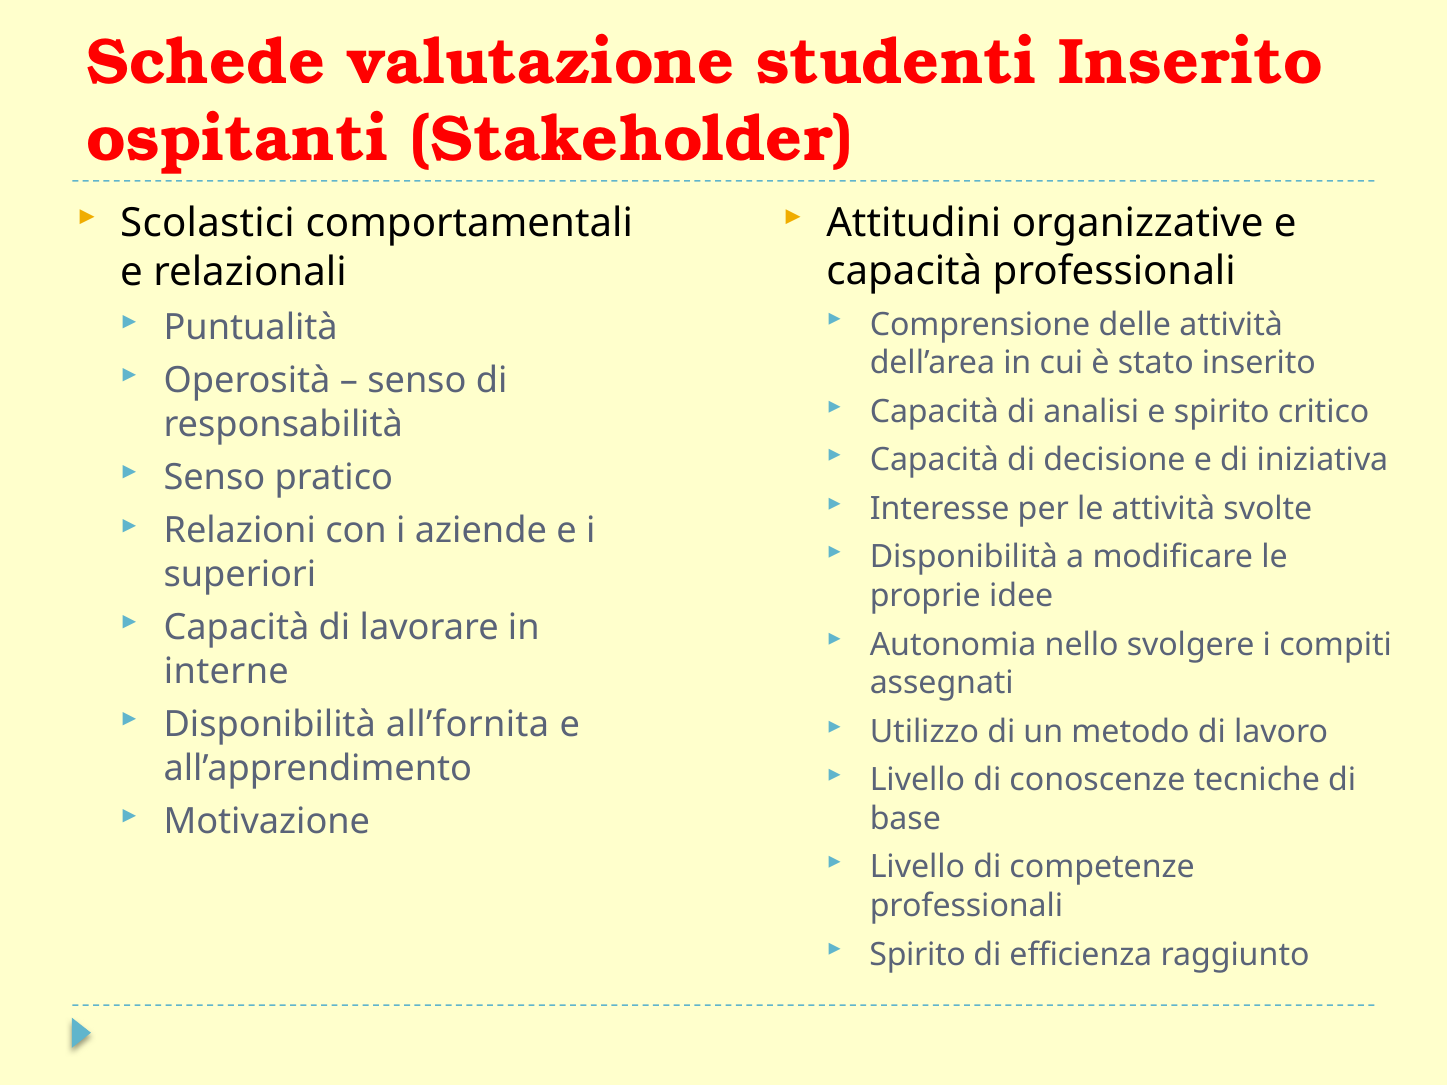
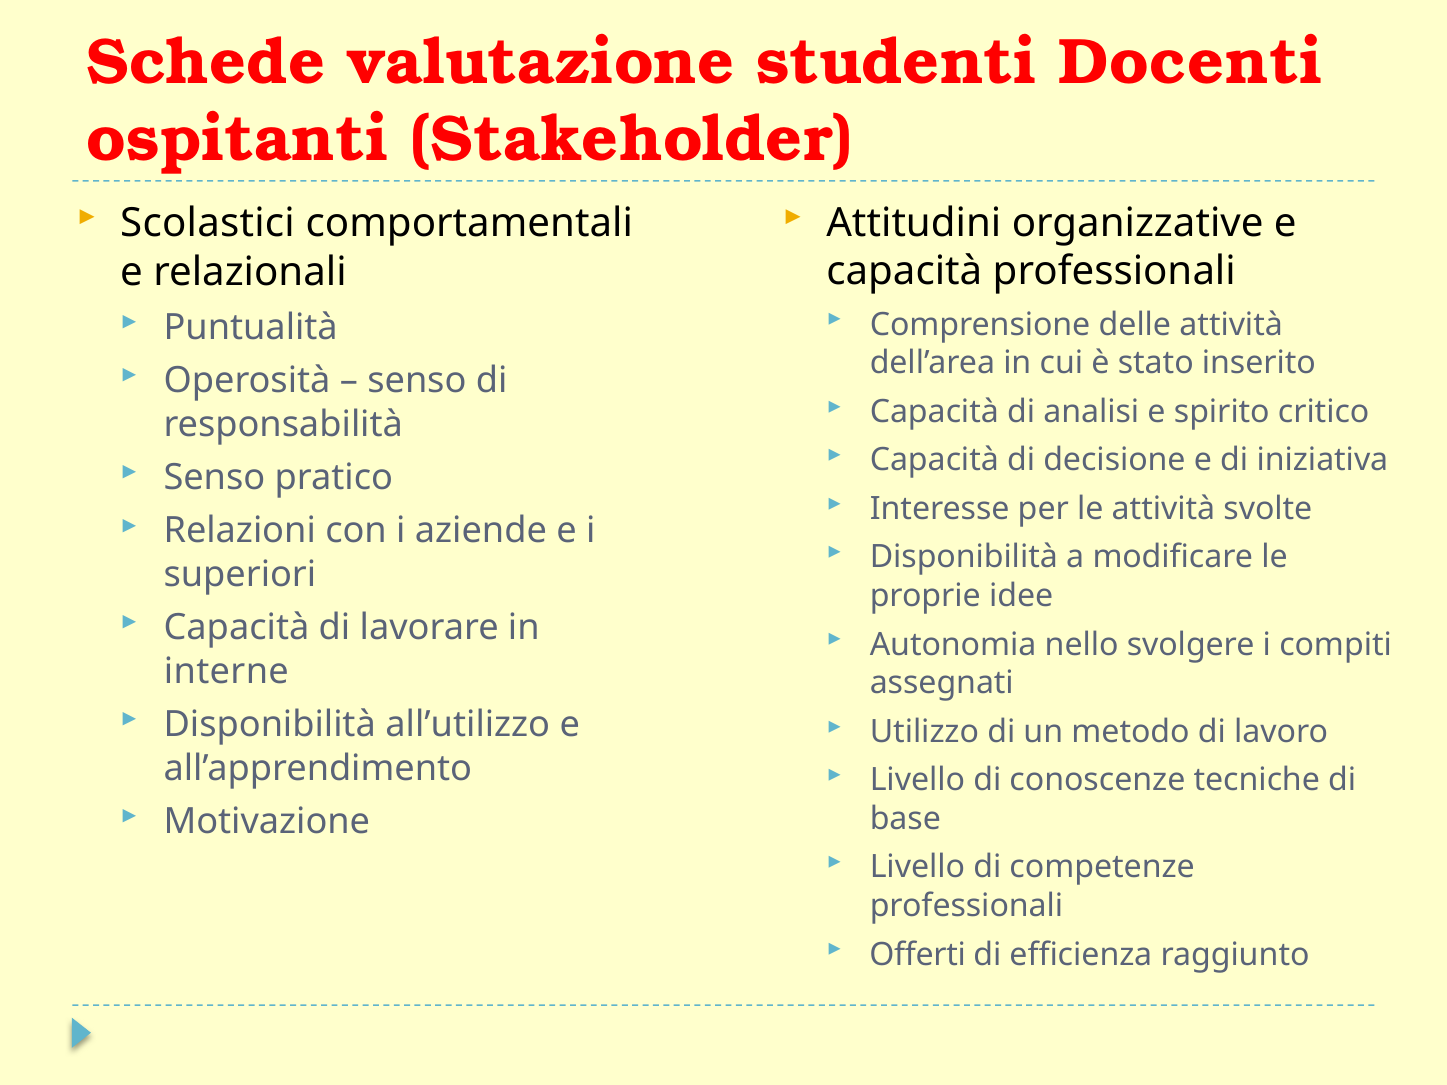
studenti Inserito: Inserito -> Docenti (1191, 62)
all’fornita: all’fornita -> all’utilizzo (468, 725)
Spirito: Spirito -> Offerti (918, 955)
